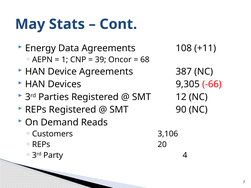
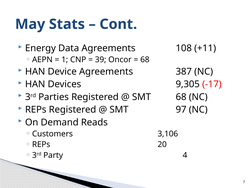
-66: -66 -> -17 (212, 84)
SMT 12: 12 -> 68 (181, 97)
90: 90 -> 97 (181, 110)
